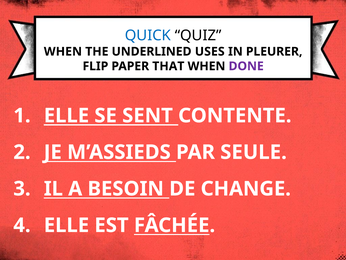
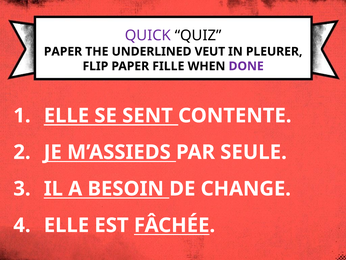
QUICK colour: blue -> purple (148, 35)
WHEN: WHEN -> PAPER (63, 51)
USES: USES -> VEUT (210, 51)
THAT: THAT -> FILLE (168, 66)
